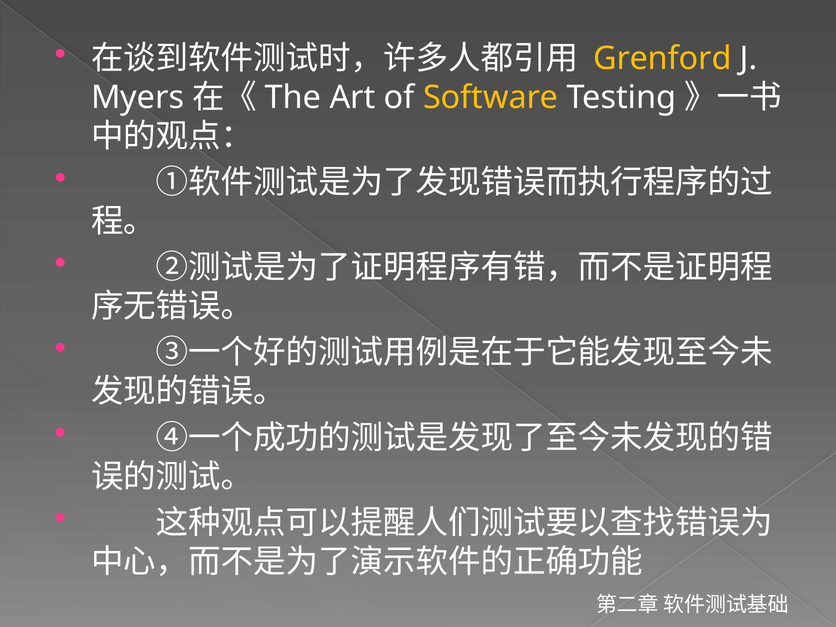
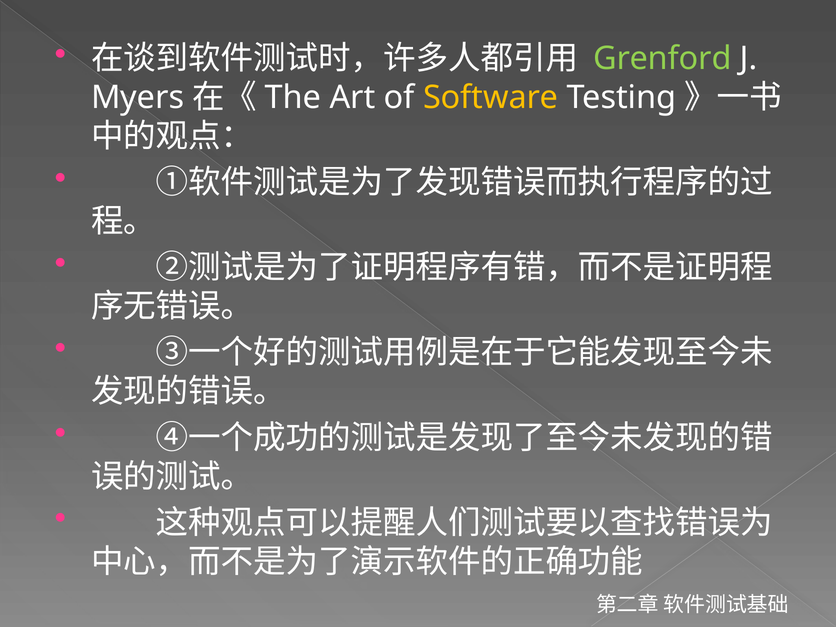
Grenford colour: yellow -> light green (662, 59)
